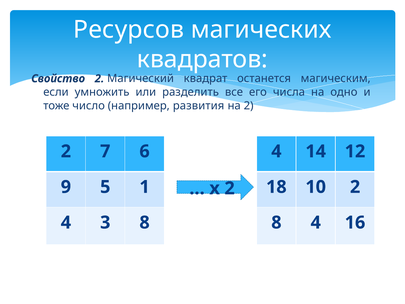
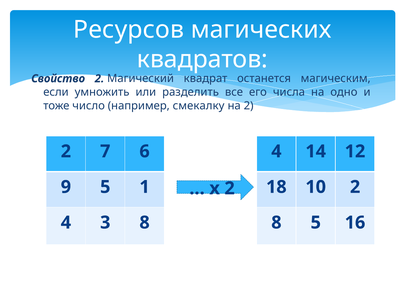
развития: развития -> смекалку (199, 106)
4: 4 -> 5 (316, 222)
